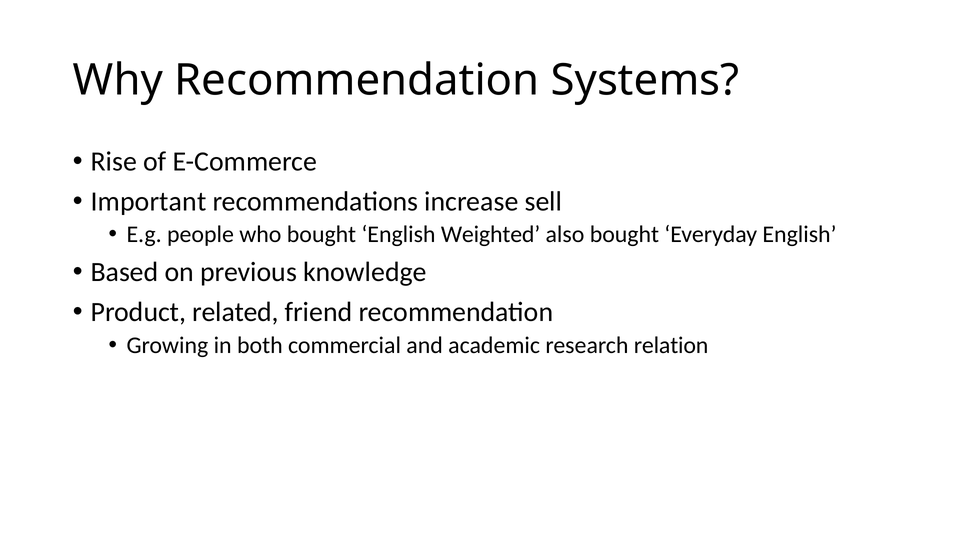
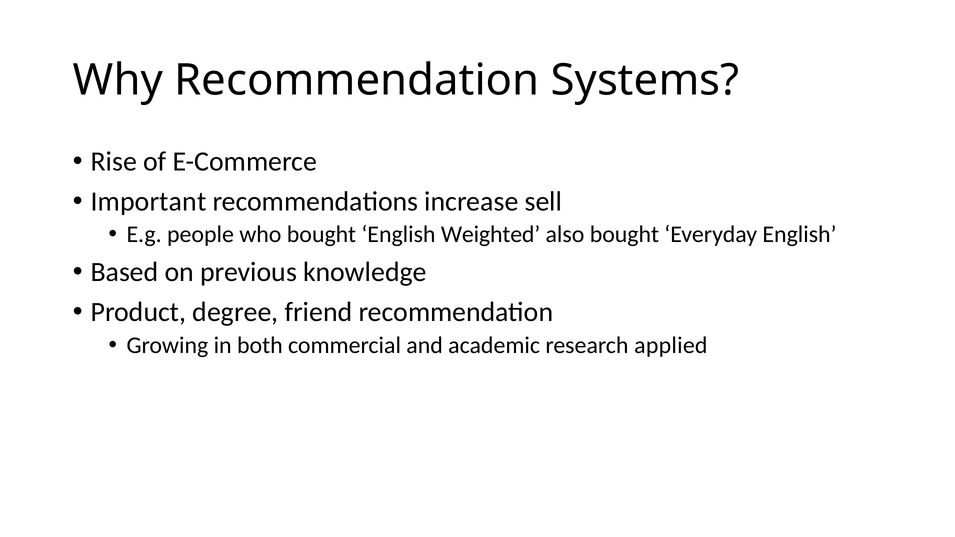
related: related -> degree (235, 312)
relation: relation -> applied (671, 345)
